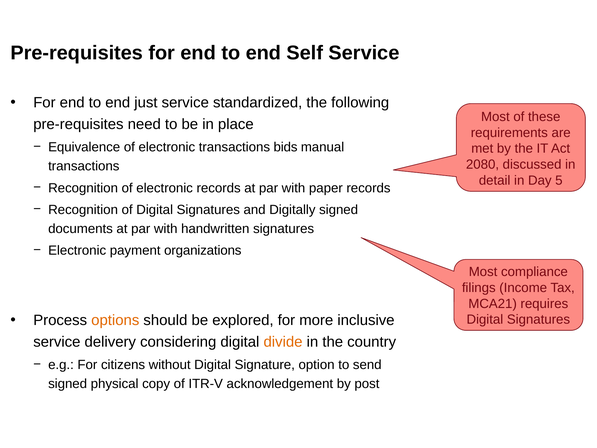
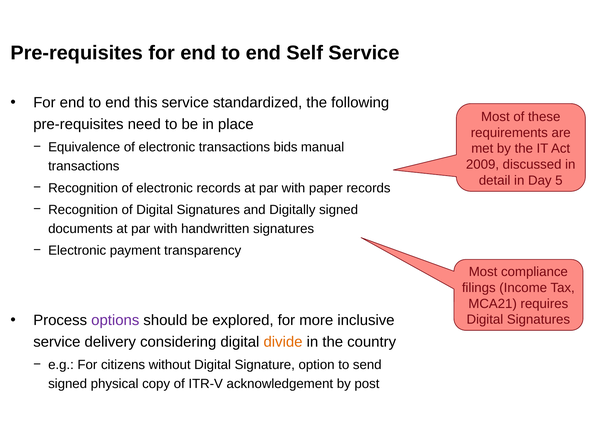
just: just -> this (146, 103)
2080: 2080 -> 2009 (483, 164)
organizations: organizations -> transparency (203, 250)
options colour: orange -> purple (115, 320)
